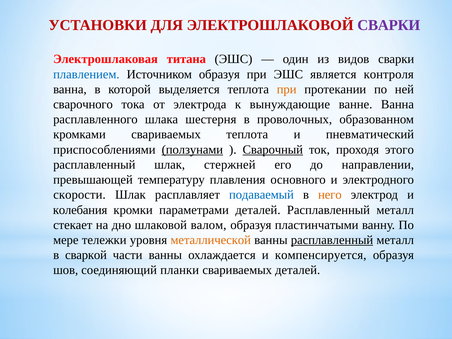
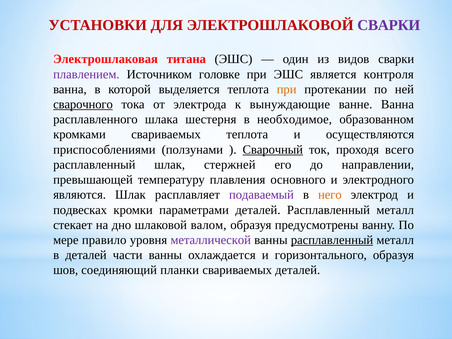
плавлением colour: blue -> purple (86, 74)
Источником образуя: образуя -> головке (219, 74)
сварочного underline: none -> present (83, 104)
проволочных: проволочных -> необходимое (295, 119)
пневматический: пневматический -> осуществляются (370, 135)
ползунами underline: present -> none (192, 150)
этого: этого -> всего (399, 150)
скорости: скорости -> являются (80, 195)
подаваемый colour: blue -> purple (261, 195)
колебания: колебания -> подвесках (80, 210)
пластинчатыми: пластинчатыми -> предусмотрены (317, 225)
тележки: тележки -> правило (104, 240)
металлической colour: orange -> purple (211, 240)
в сваркой: сваркой -> деталей (86, 255)
компенсируется: компенсируется -> горизонтального (321, 255)
